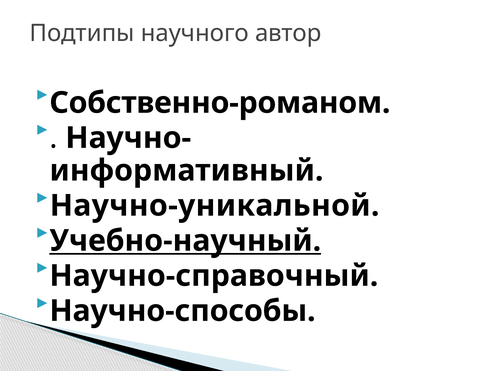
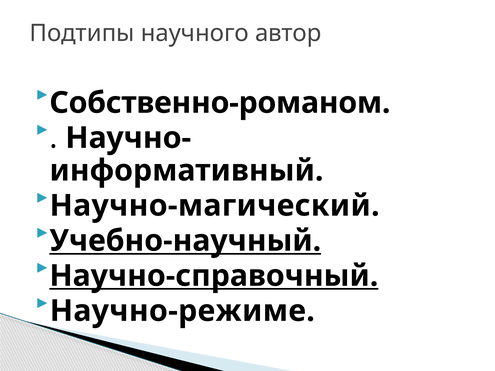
Научно-уникальной: Научно-уникальной -> Научно-магический (215, 206)
Научно-справочный underline: none -> present (214, 276)
Научно-способы: Научно-способы -> Научно-режиме (182, 311)
